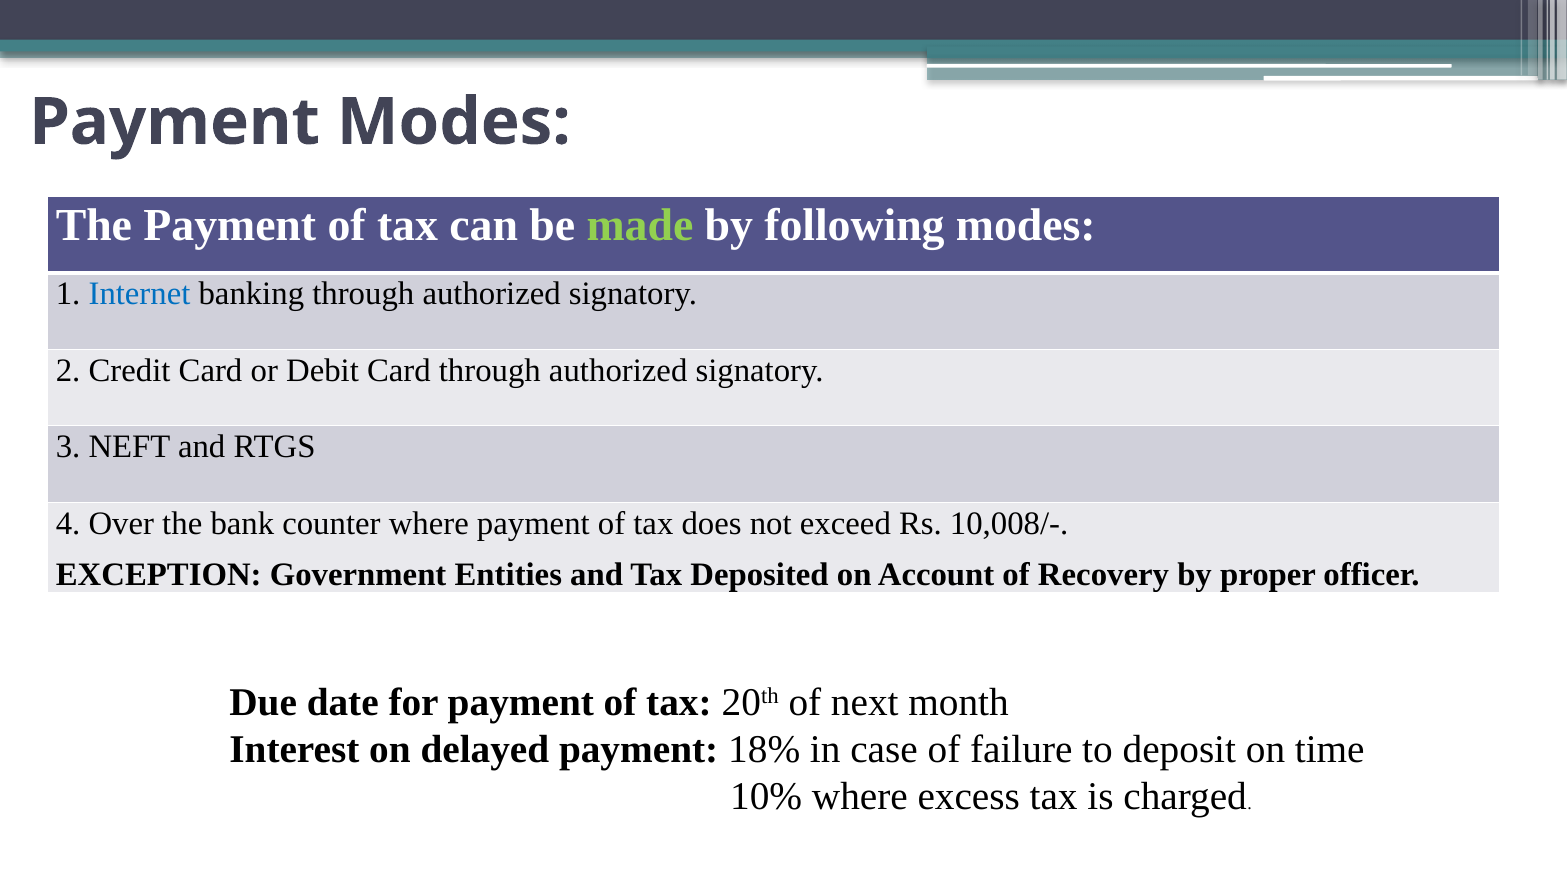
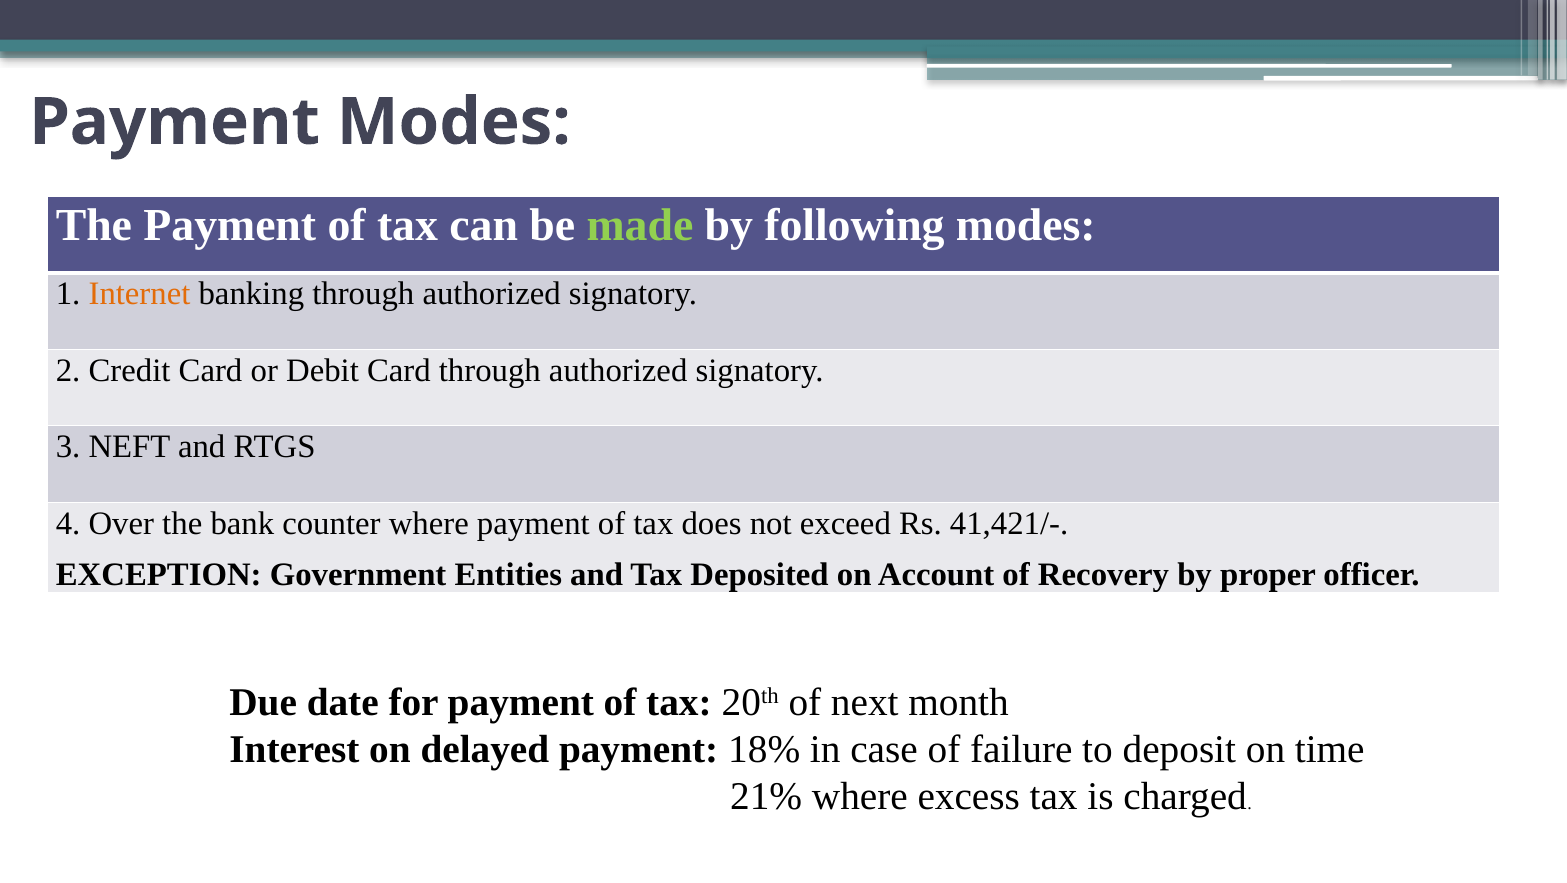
Internet colour: blue -> orange (139, 294)
10,008/-: 10,008/- -> 41,421/- (1009, 524)
10%: 10% -> 21% (766, 797)
